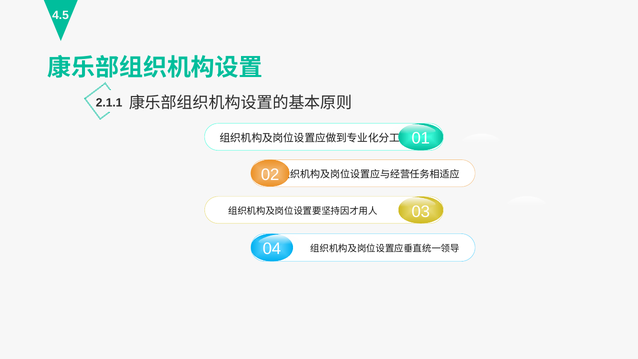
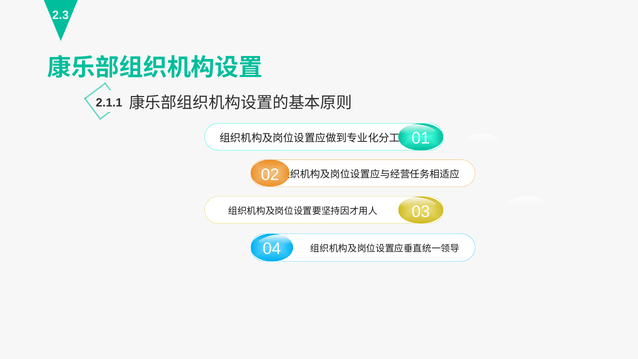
4.5: 4.5 -> 2.3 (61, 15)
